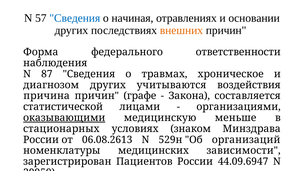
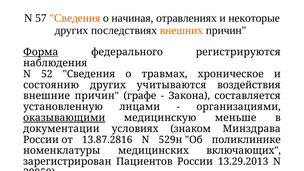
Сведения colour: blue -> orange (75, 18)
основании: основании -> некоторые (254, 18)
Форма underline: none -> present (41, 52)
ответственности: ответственности -> регистрируются (238, 52)
87: 87 -> 52 (47, 74)
диагнозом: диагнозом -> состоянию (51, 85)
причина: причина -> внешние (47, 96)
статистической: статистической -> установленную (63, 107)
стационарных: стационарных -> документации (61, 129)
06.08.2613: 06.08.2613 -> 13.87.2816 (107, 140)
организаций: организаций -> поликлинике (246, 140)
зависимости: зависимости -> включающих (244, 151)
44.09.6947: 44.09.6947 -> 13.29.2013 (243, 162)
